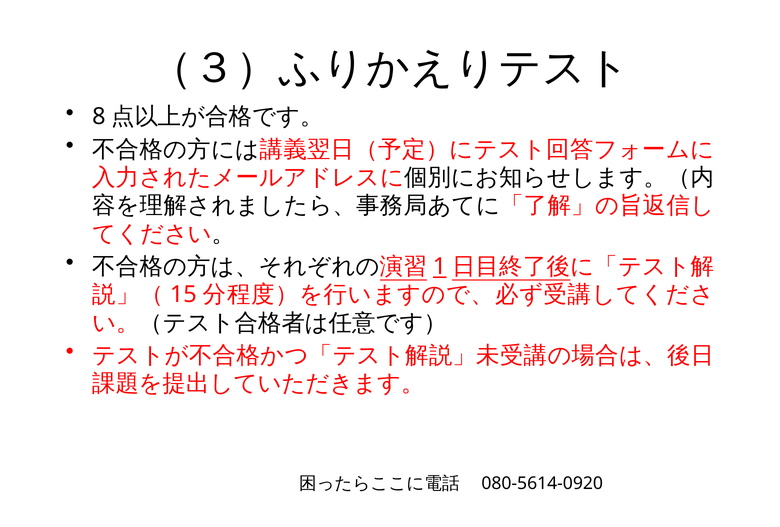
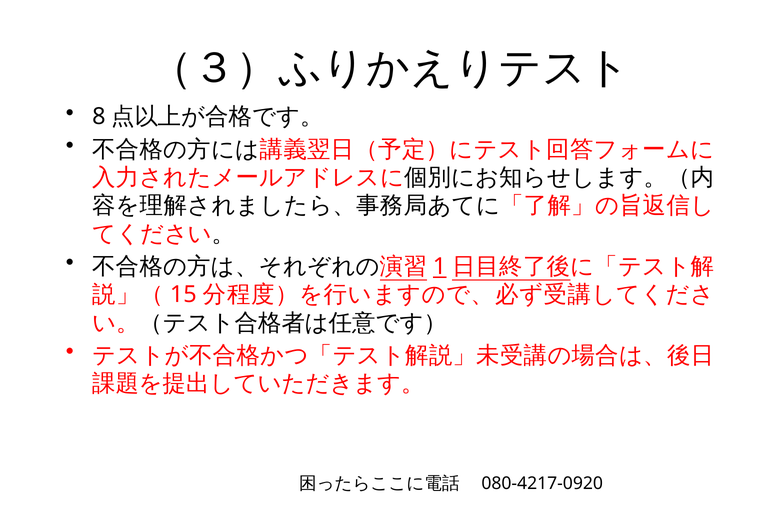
080-5614-0920: 080-5614-0920 -> 080-4217-0920 (542, 483)
